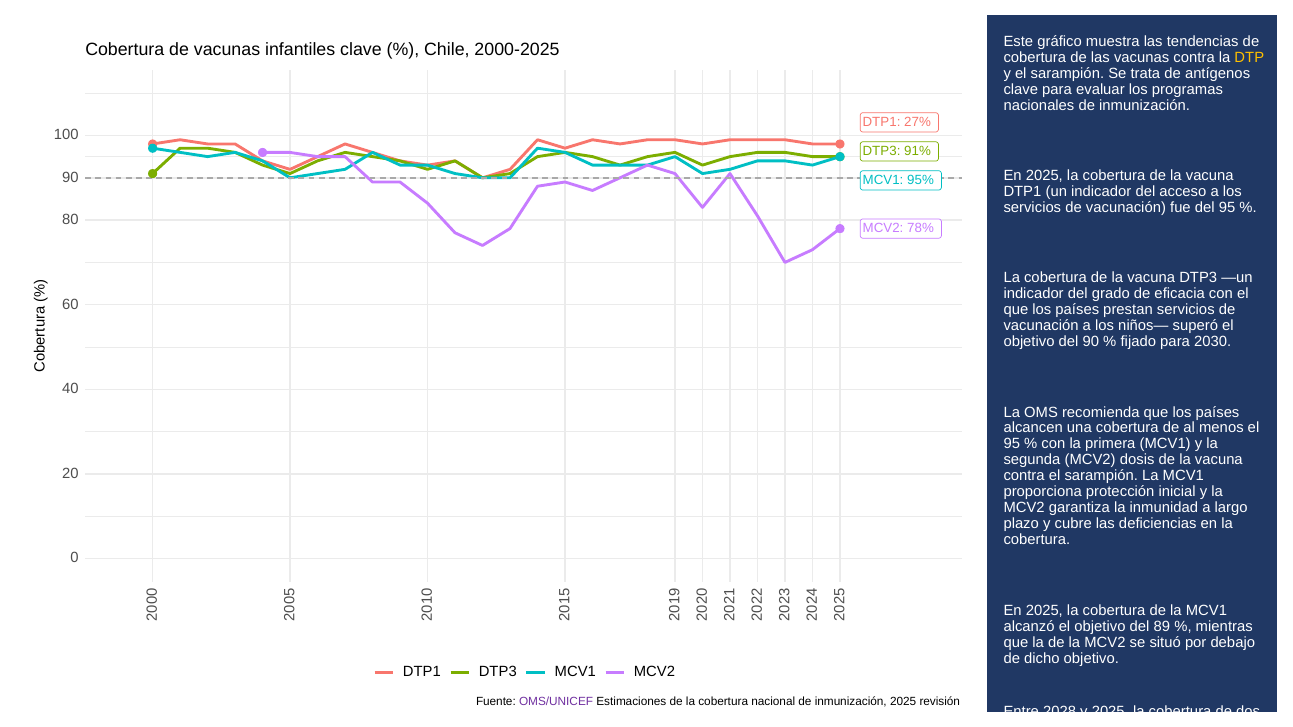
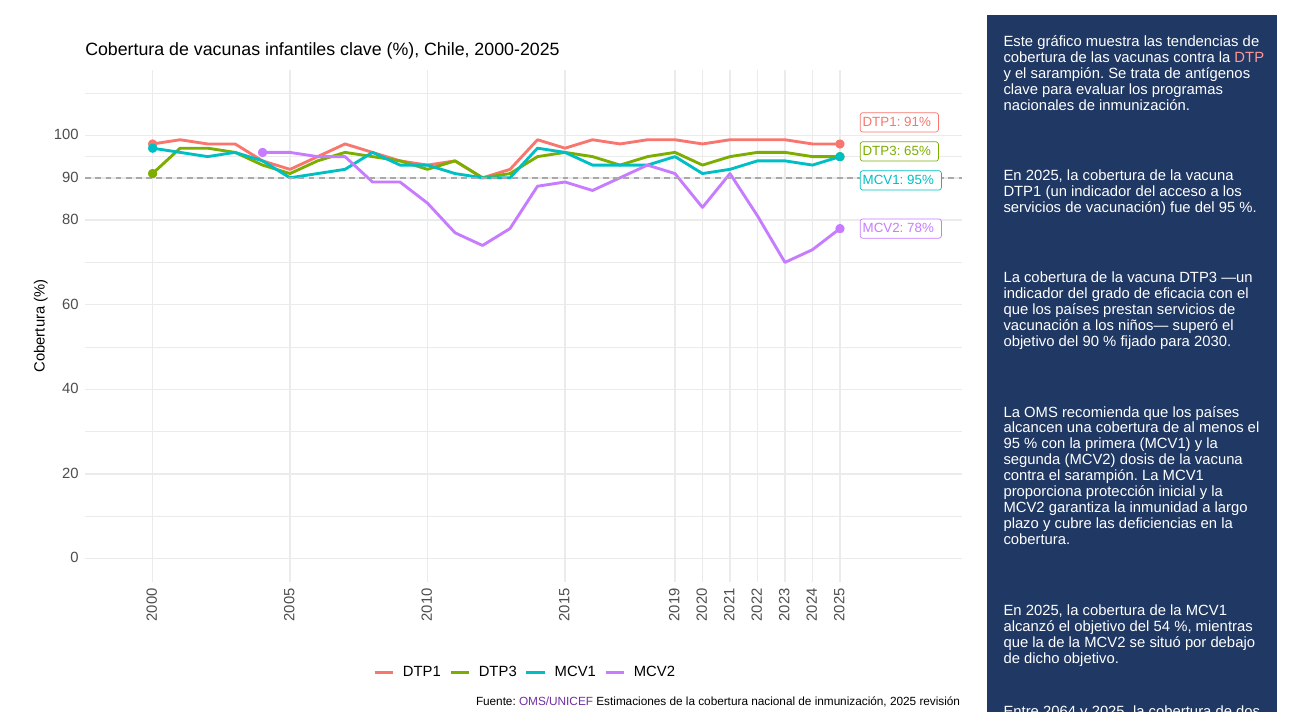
DTP colour: yellow -> pink (1249, 58)
27%: 27% -> 91% (918, 122)
91%: 91% -> 65% (918, 151)
89: 89 -> 54 (1162, 626)
2028: 2028 -> 2064 (1060, 711)
